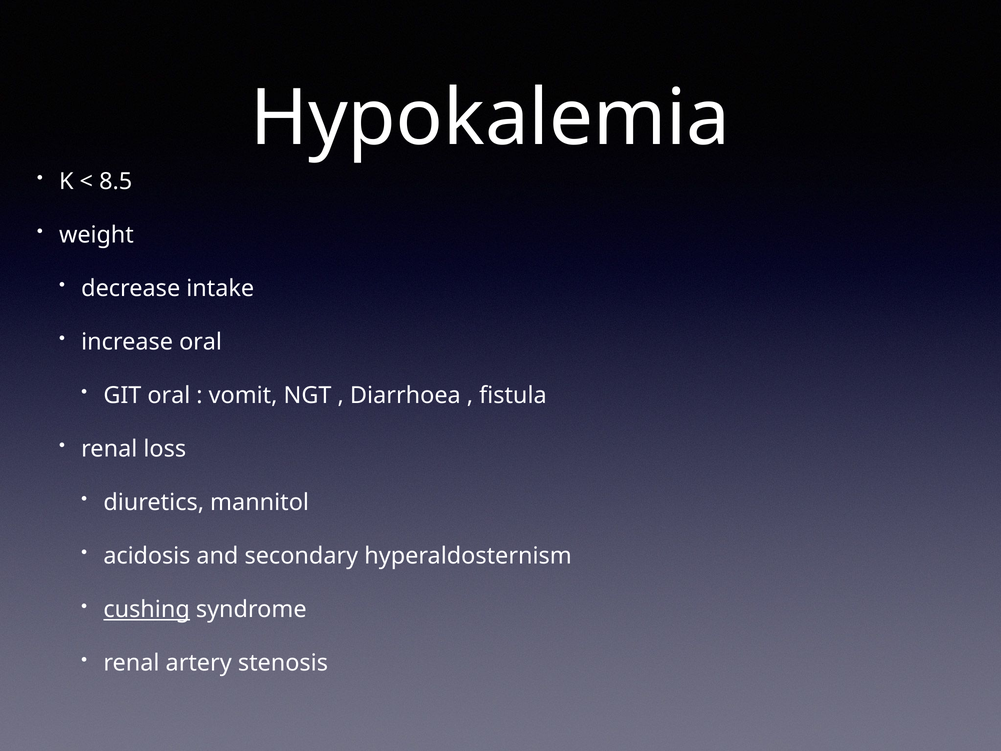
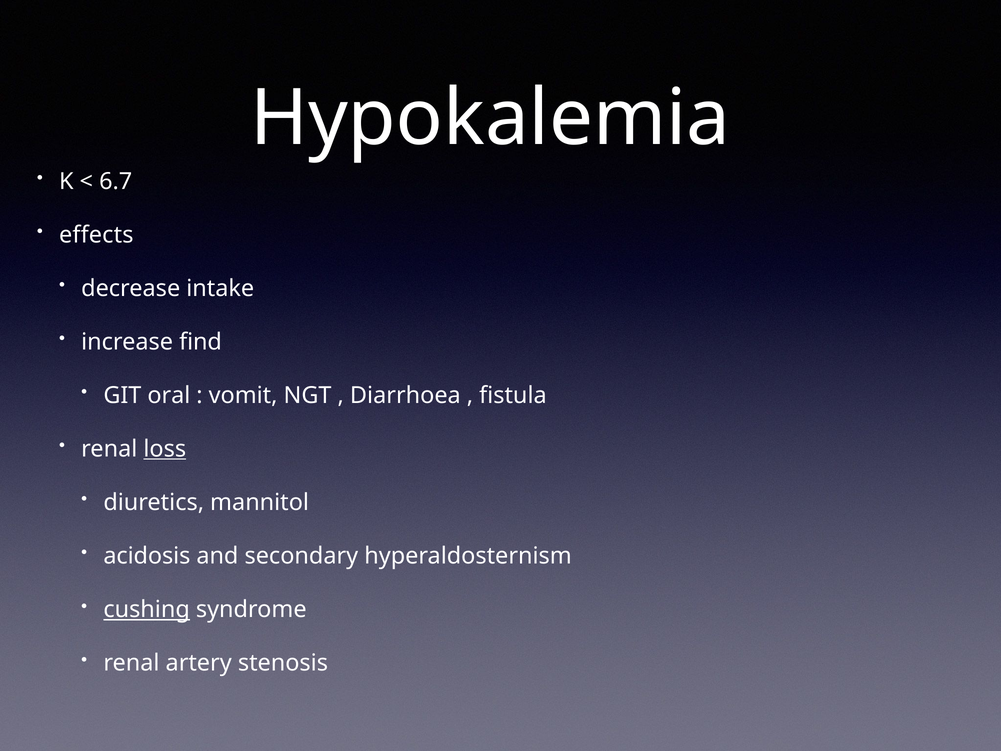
8.5: 8.5 -> 6.7 (116, 181)
weight: weight -> effects (96, 235)
increase oral: oral -> find (201, 342)
loss underline: none -> present (165, 449)
